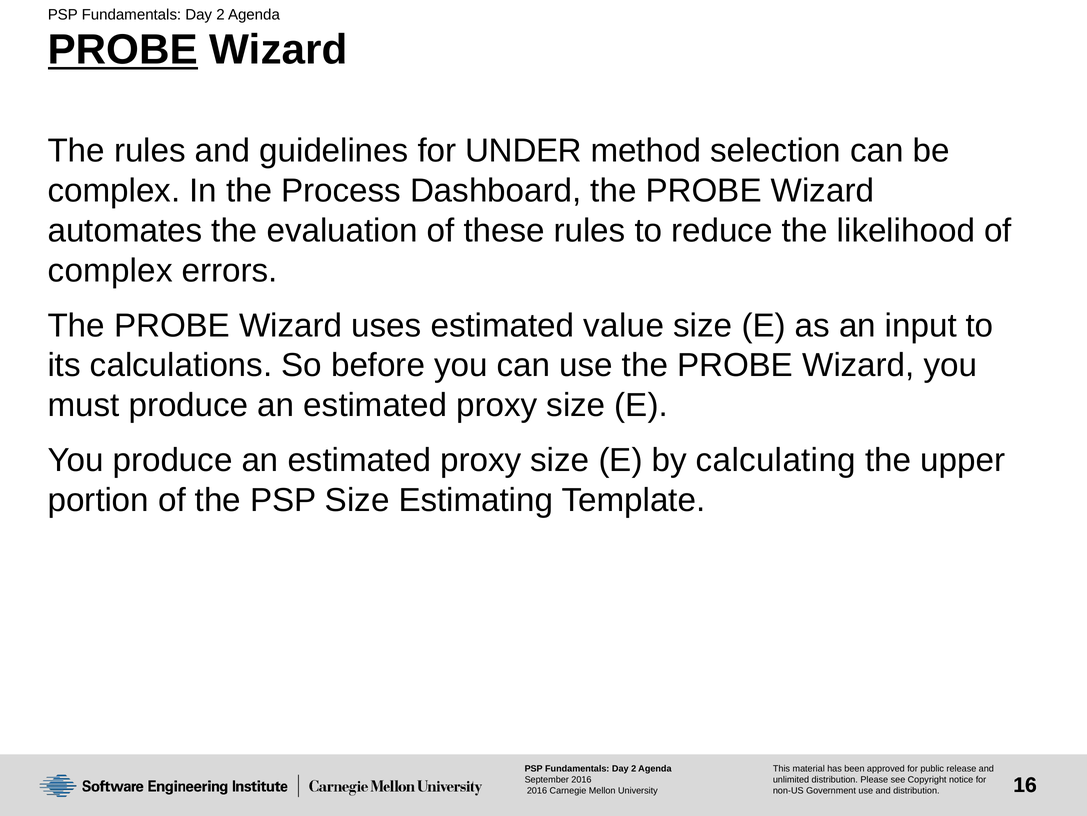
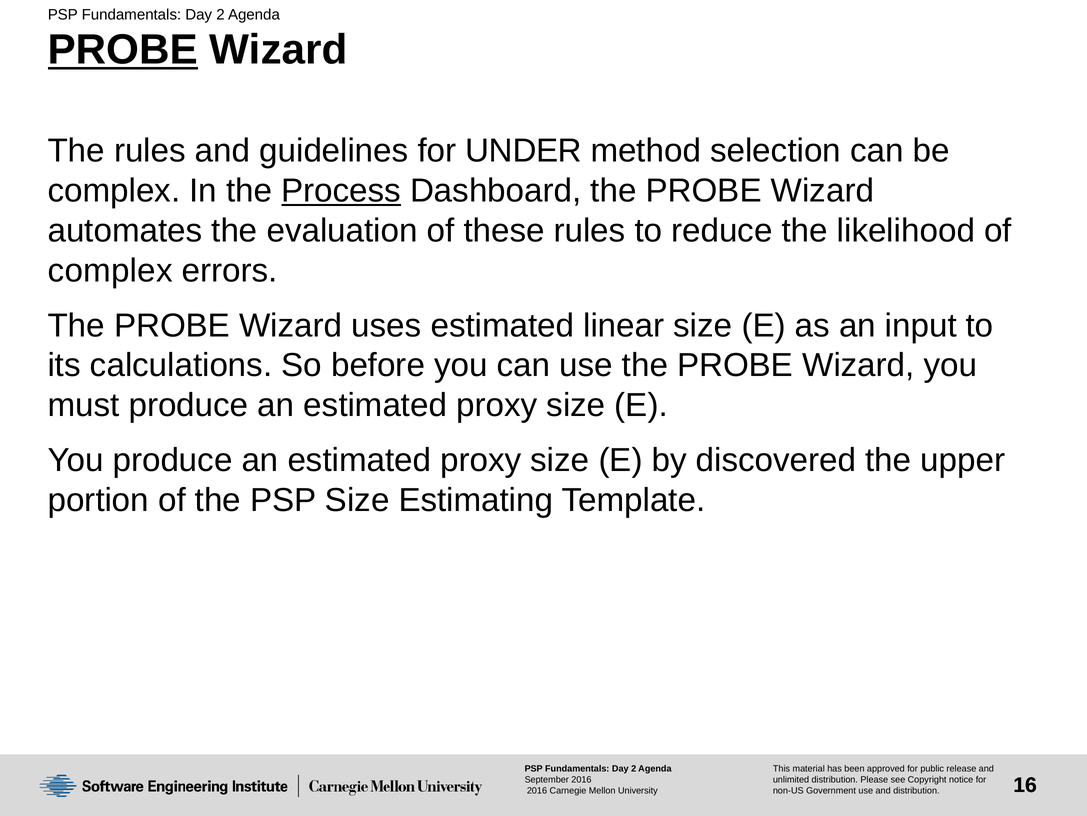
Process underline: none -> present (341, 191)
value: value -> linear (624, 325)
calculating: calculating -> discovered (776, 460)
